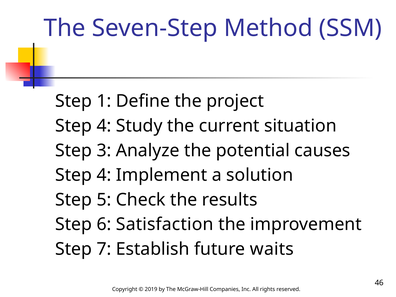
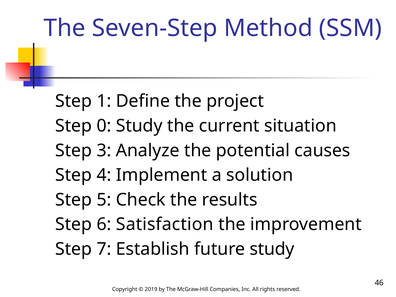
4: 4 -> 0 (104, 126)
future waits: waits -> study (272, 249)
